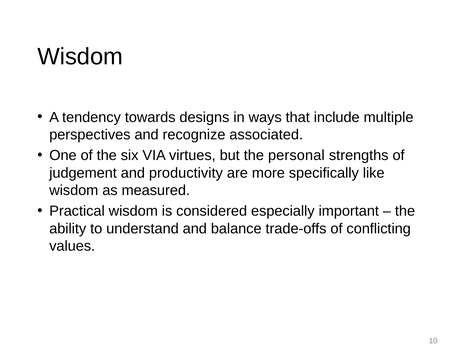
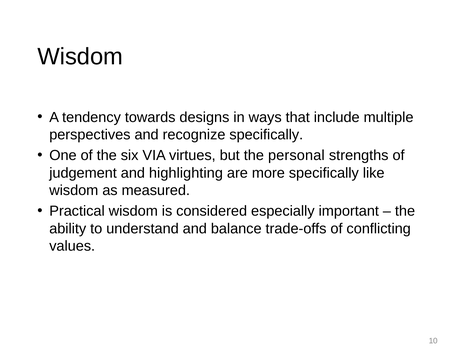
recognize associated: associated -> specifically (266, 134)
productivity: productivity -> highlighting (186, 173)
